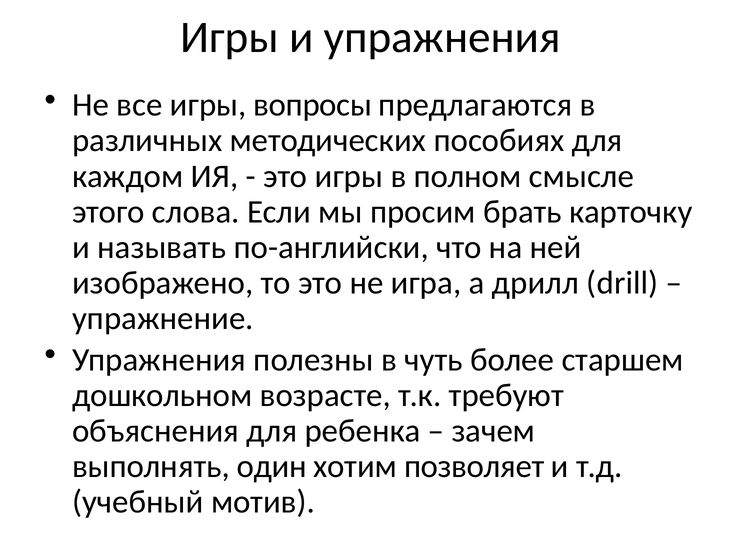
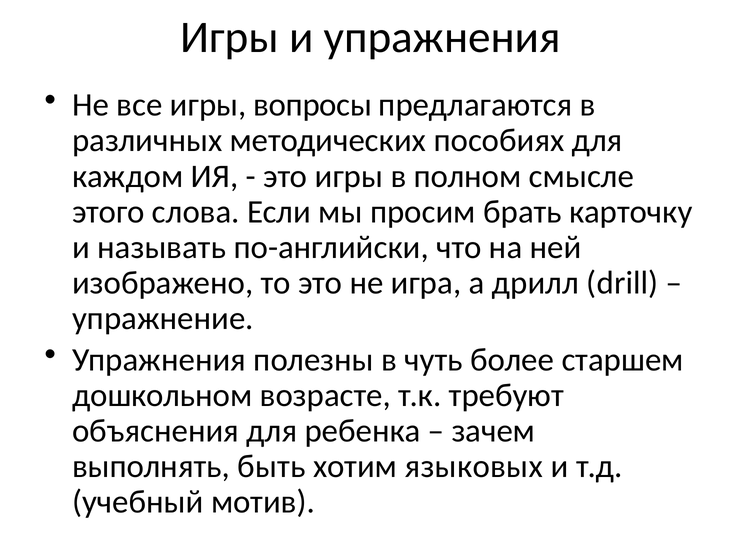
один: один -> быть (272, 466)
позволяет: позволяет -> языковых (474, 466)
